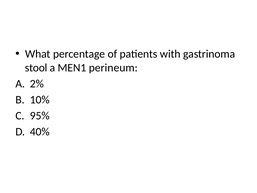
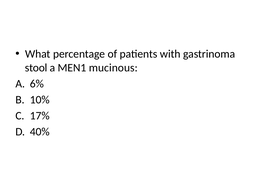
perineum: perineum -> mucinous (113, 68)
2%: 2% -> 6% (37, 84)
95%: 95% -> 17% (40, 116)
